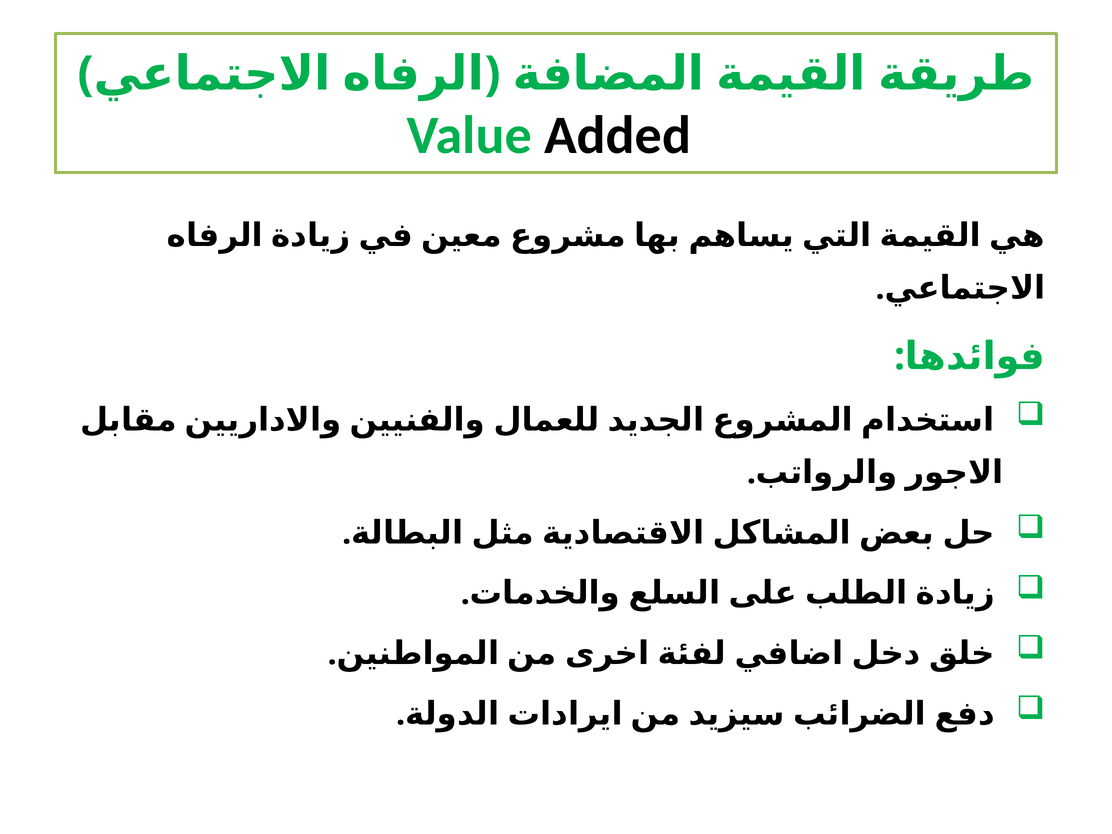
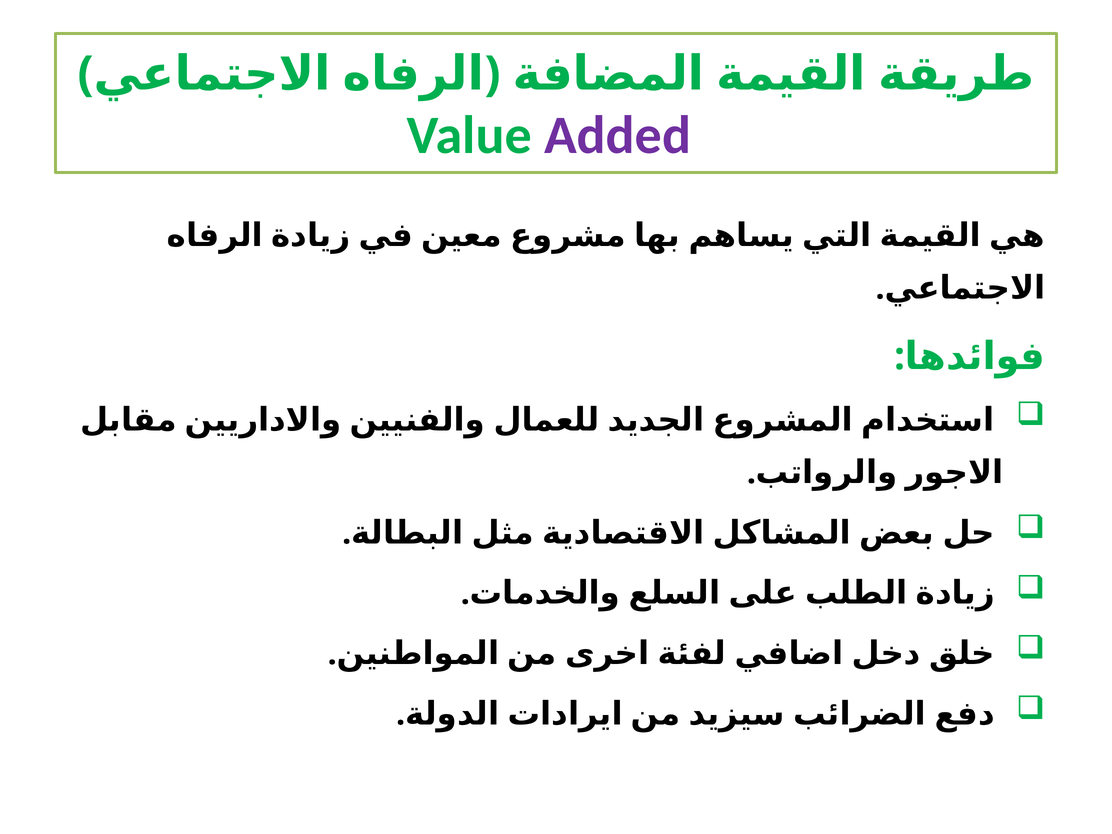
Added colour: black -> purple (618, 135)
